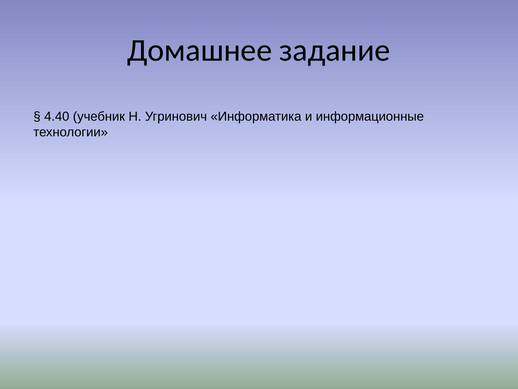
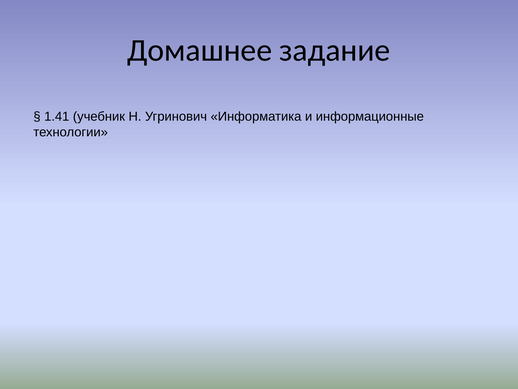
4.40: 4.40 -> 1.41 (57, 116)
